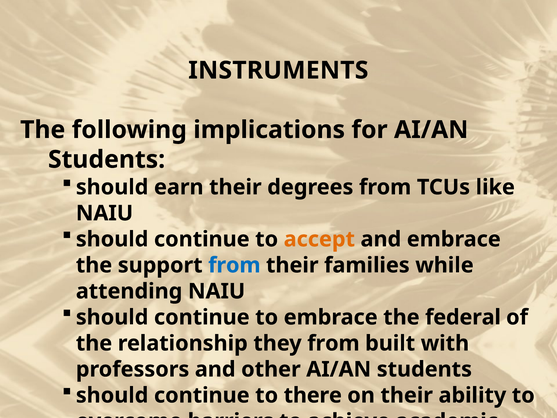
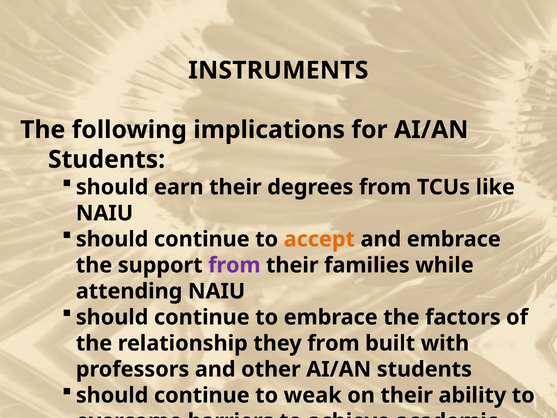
from colour: blue -> purple (234, 265)
federal: federal -> factors (463, 317)
there: there -> weak (313, 395)
